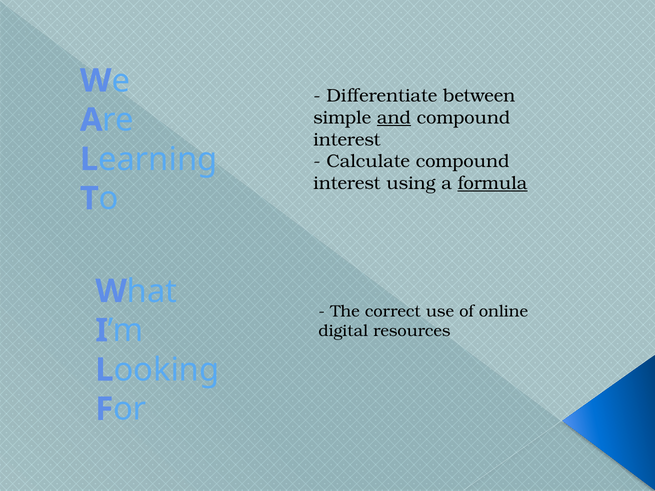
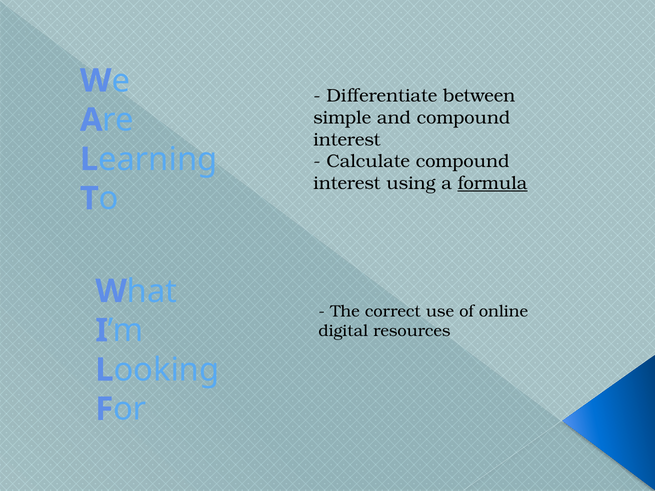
and underline: present -> none (394, 118)
